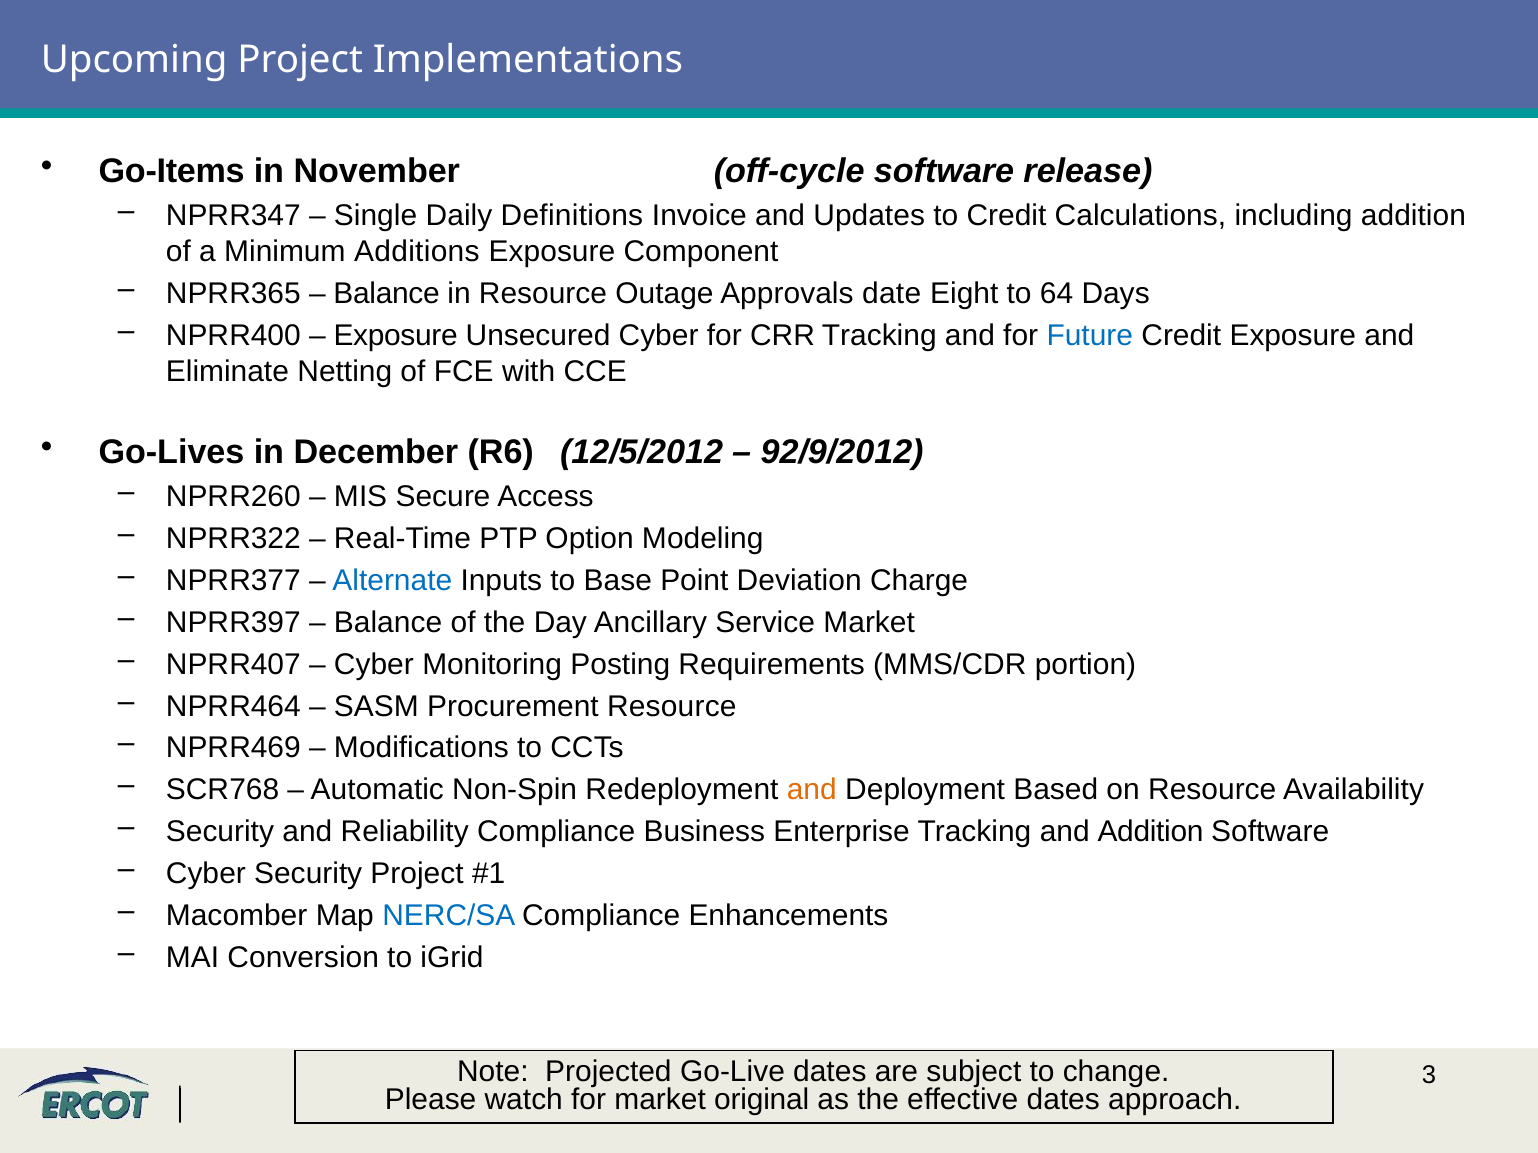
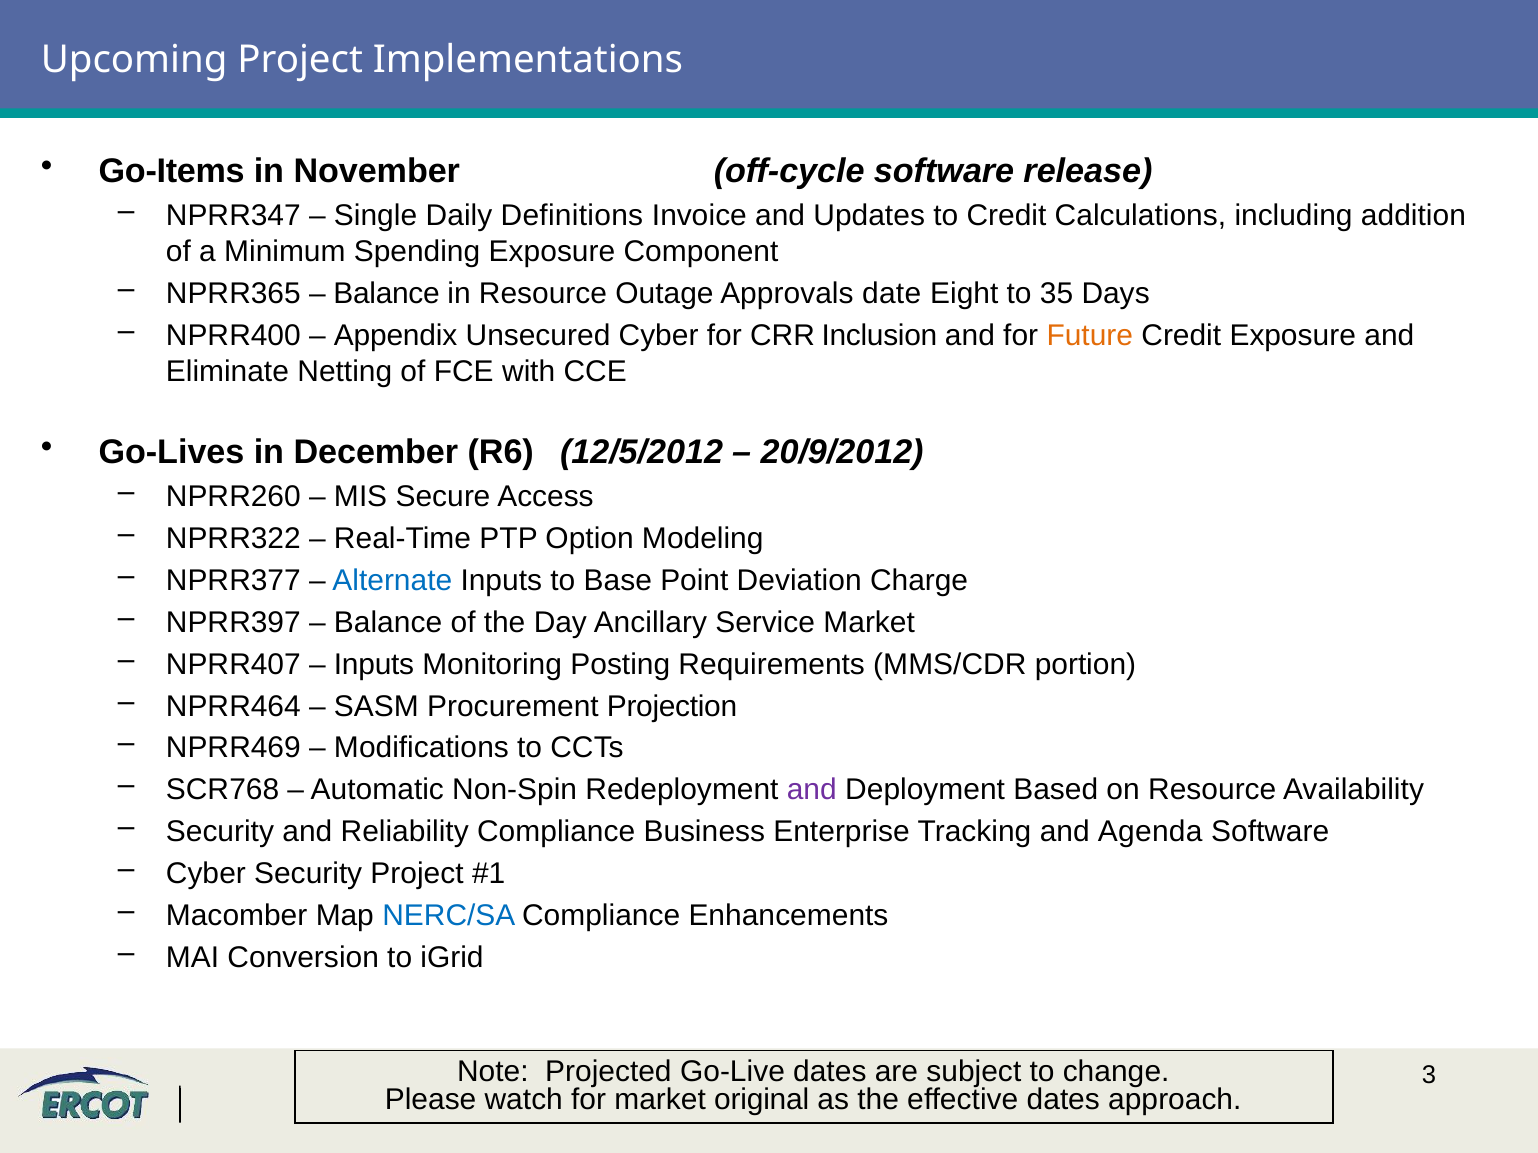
Additions: Additions -> Spending (417, 252)
64: 64 -> 35 (1057, 293)
Exposure: Exposure -> Appendix (396, 335)
CRR Tracking: Tracking -> Inclusion (879, 335)
Future colour: blue -> orange (1090, 335)
92/9/2012: 92/9/2012 -> 20/9/2012 (842, 453)
Cyber: Cyber -> Inputs (374, 665)
Procurement Resource: Resource -> Projection (672, 706)
and colour: orange -> purple (812, 790)
and Addition: Addition -> Agenda (1150, 832)
